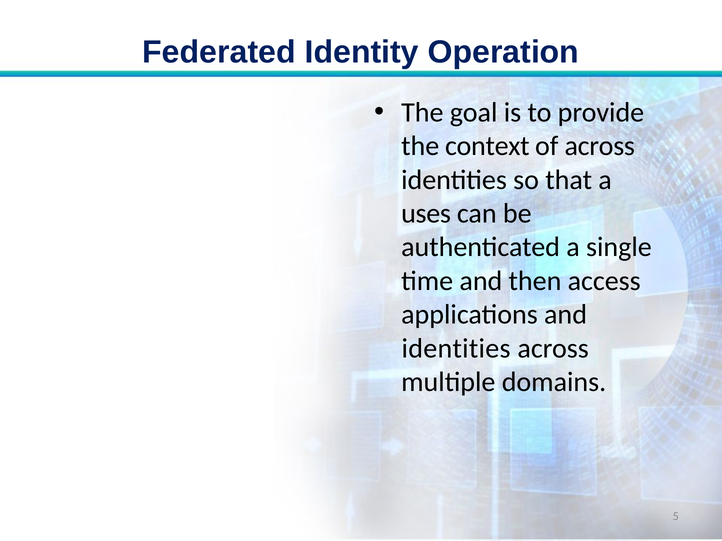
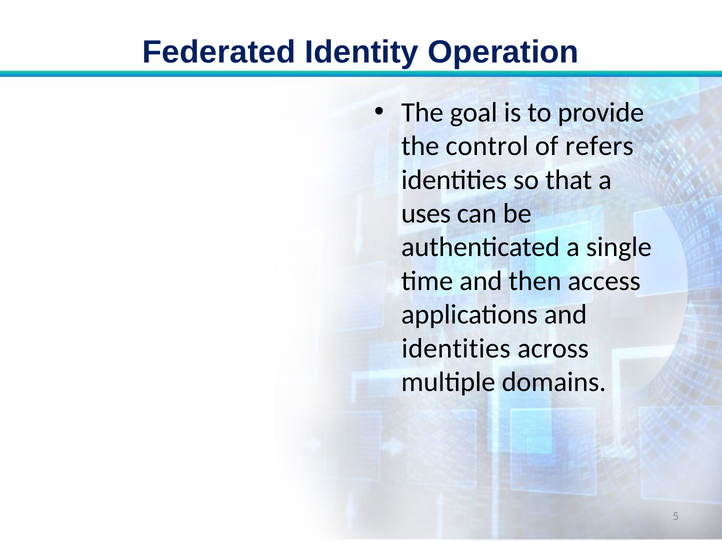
context: context -> control (487, 146)
of across: across -> refers (599, 146)
